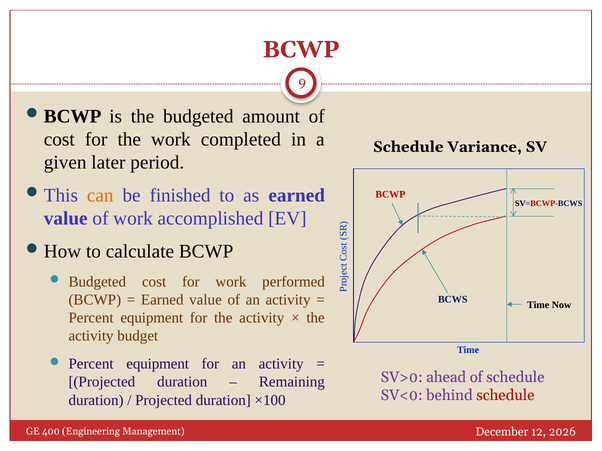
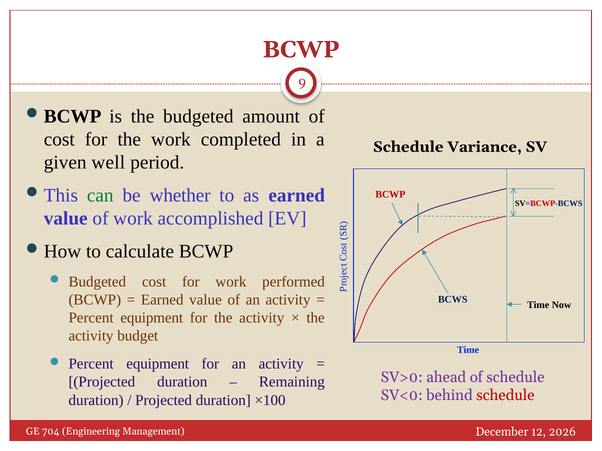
later: later -> well (108, 163)
can colour: orange -> green (100, 196)
finished: finished -> whether (180, 196)
400: 400 -> 704 (51, 432)
